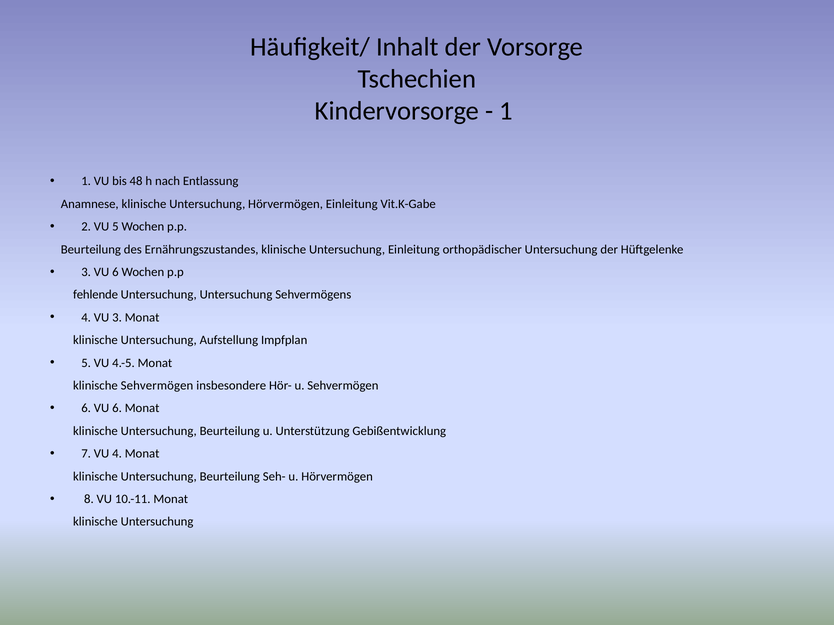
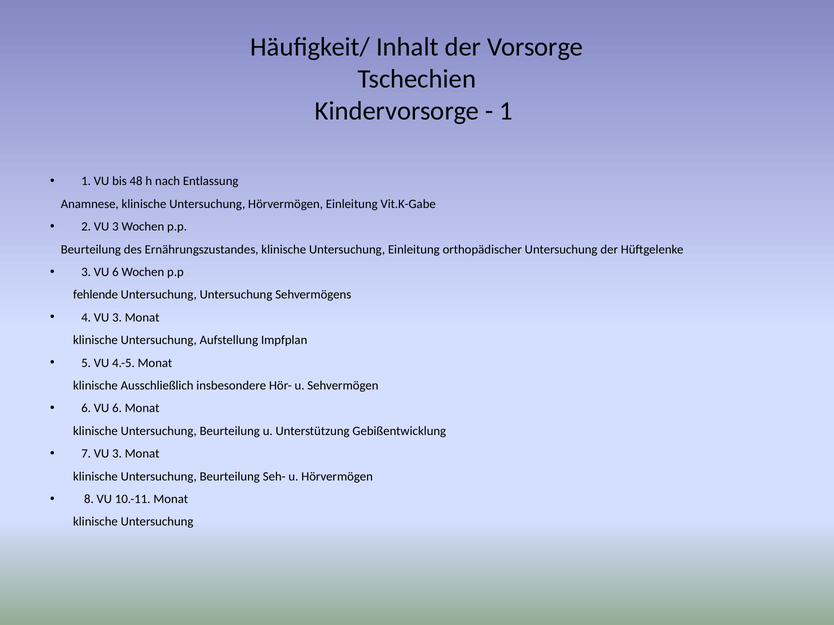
2 VU 5: 5 -> 3 (115, 227)
klinische Sehvermögen: Sehvermögen -> Ausschließlich (157, 386)
7 VU 4: 4 -> 3 (117, 454)
